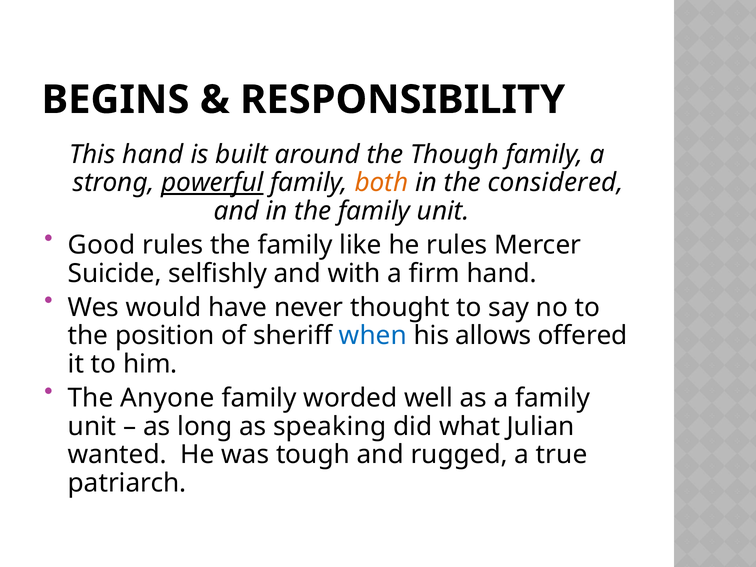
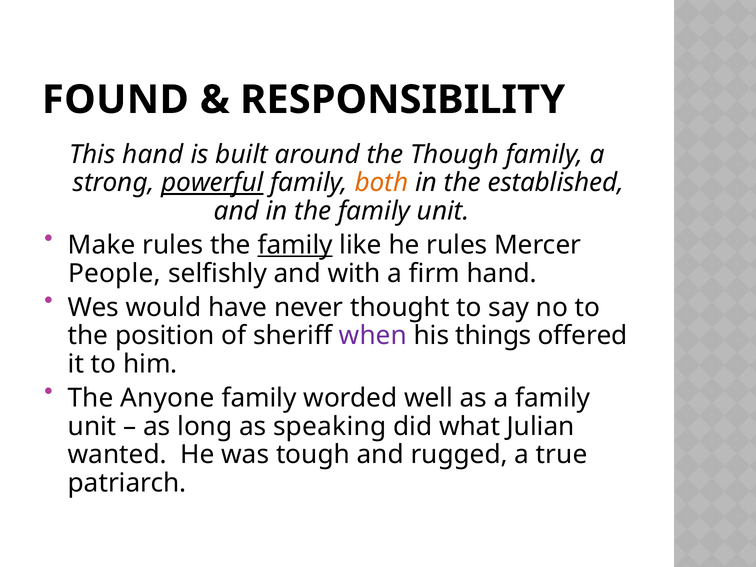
BEGINS: BEGINS -> FOUND (115, 100)
considered: considered -> established (556, 183)
Good: Good -> Make (102, 245)
family underline: none -> present (295, 245)
Suicide: Suicide -> People (115, 273)
when colour: blue -> purple (373, 336)
allows: allows -> things (493, 336)
